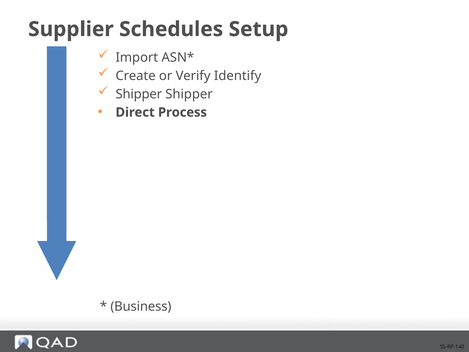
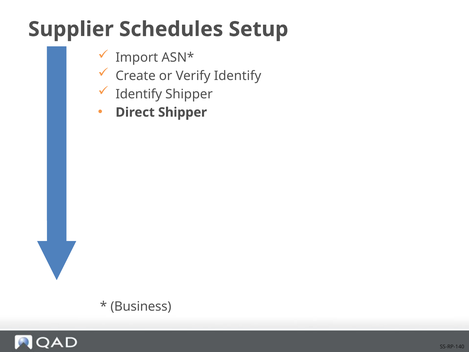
Shipper: Shipper -> Identify (139, 94)
Direct Process: Process -> Shipper (183, 112)
